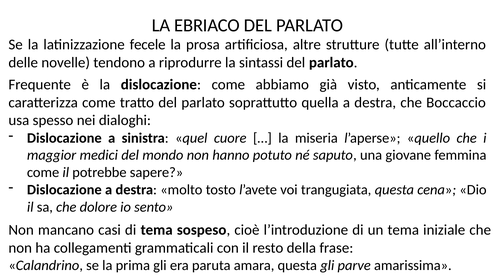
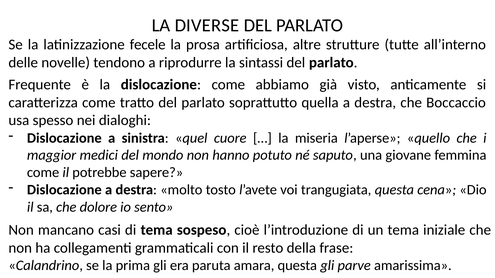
EBRIACO: EBRIACO -> DIVERSE (207, 25)
